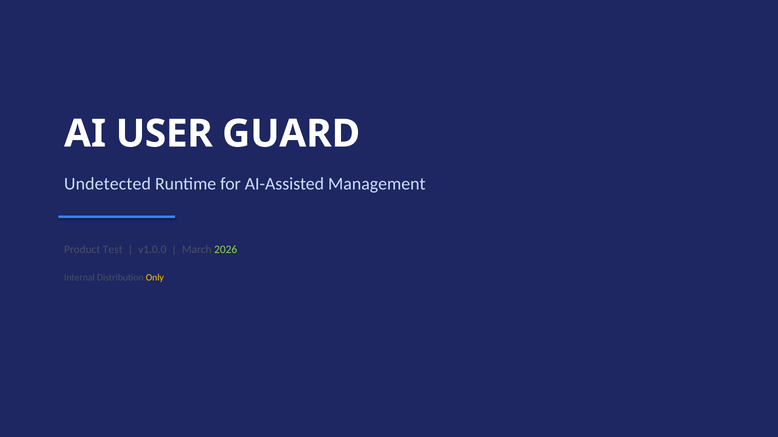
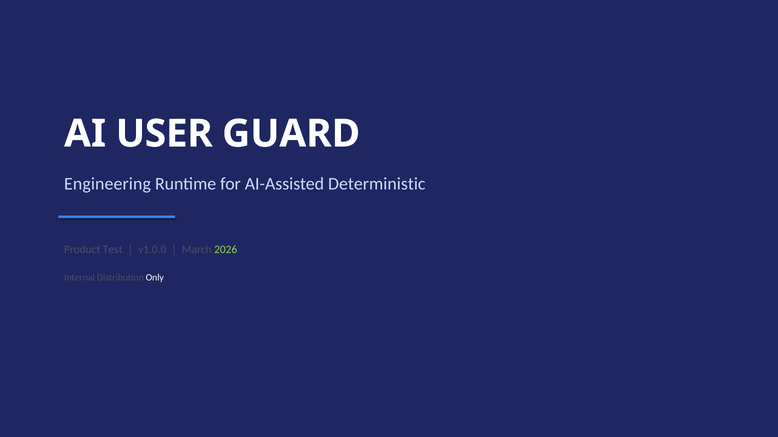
Undetected: Undetected -> Engineering (108, 184)
Management: Management -> Deterministic (377, 184)
Only colour: yellow -> white (155, 278)
